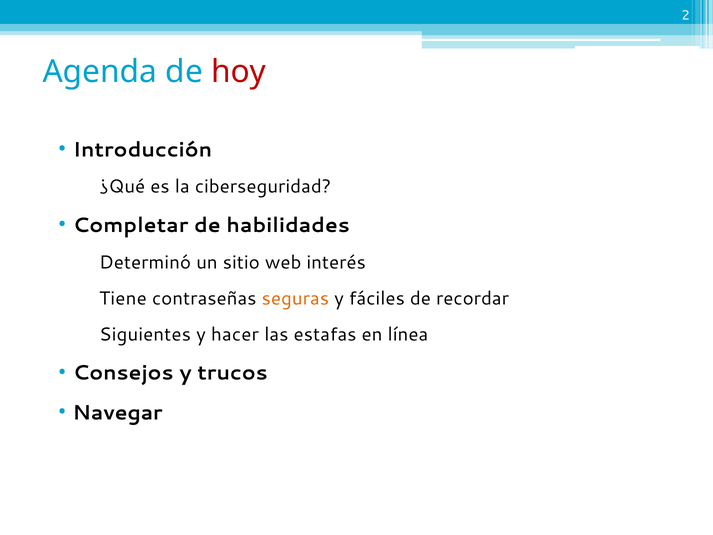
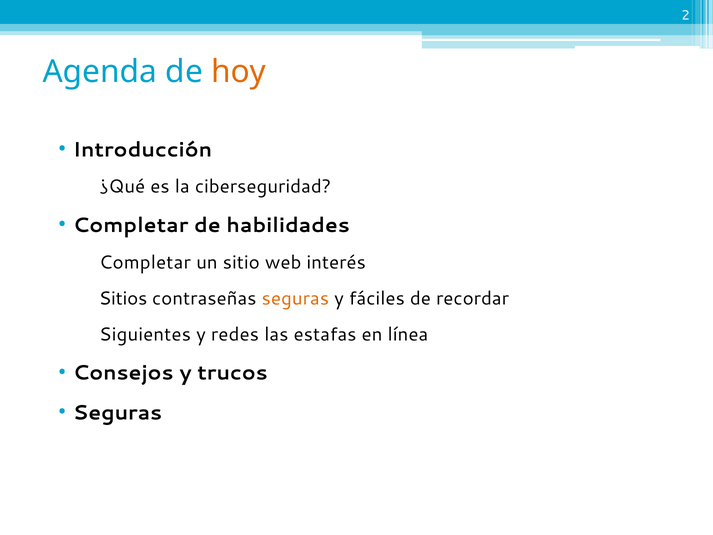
hoy colour: red -> orange (238, 72)
Determinó: Determinó -> Completar (145, 262)
Tiene: Tiene -> Sitios (123, 298)
hacer: hacer -> redes (235, 334)
Navegar: Navegar -> Seguras (117, 413)
